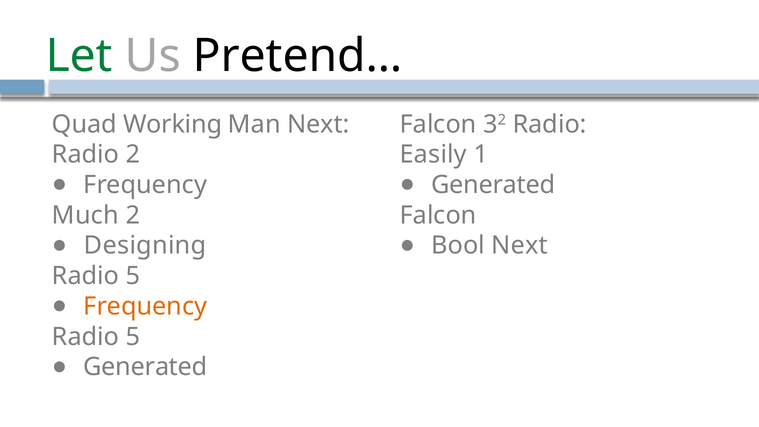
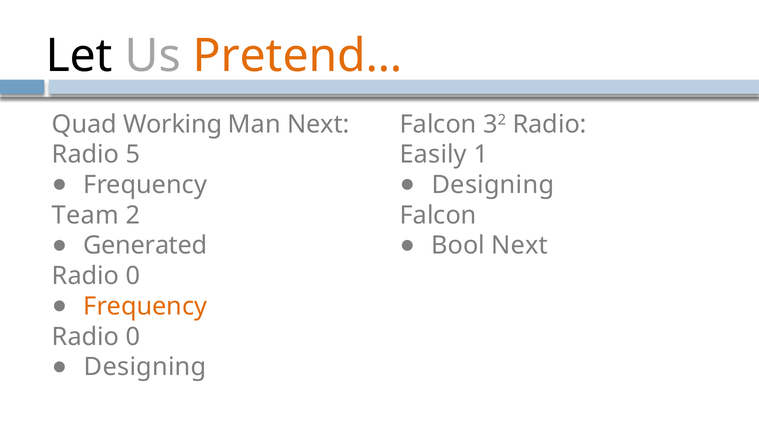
Let colour: green -> black (79, 56)
Pretend… colour: black -> orange (298, 56)
Radio 2: 2 -> 5 (133, 155)
Generated: Generated -> Designing (493, 185)
Much: Much -> Team (85, 215)
Designing: Designing -> Generated (145, 246)
5: 5 -> 0 (133, 276)
5: 5 -> 0 (133, 337)
Generated: Generated -> Designing (145, 367)
